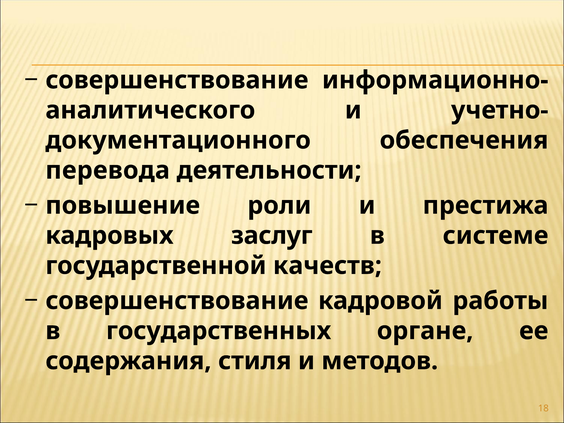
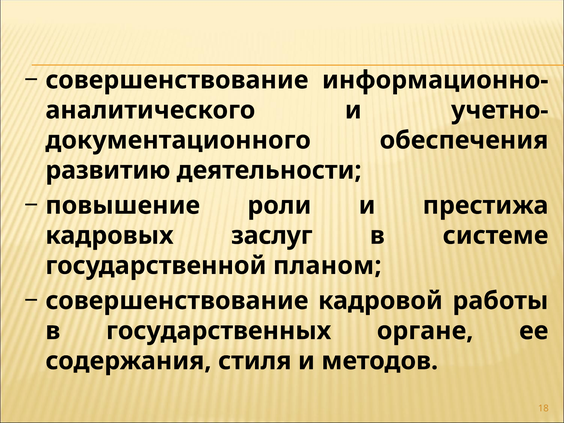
перевода: перевода -> развитию (108, 170)
качеств: качеств -> планом (327, 266)
